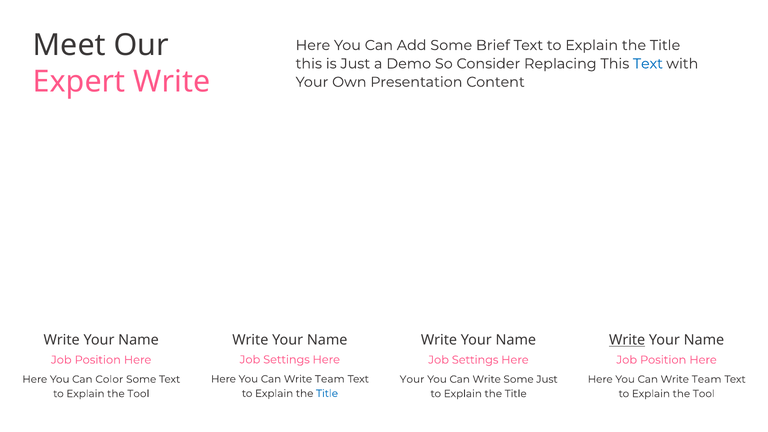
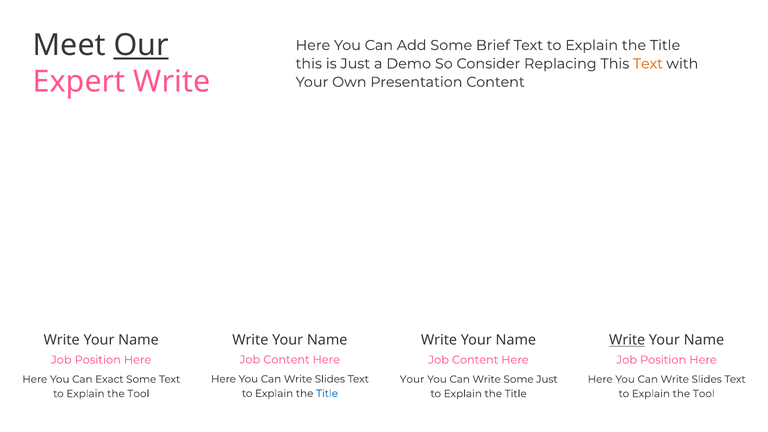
Our underline: none -> present (141, 45)
Text colour: blue -> orange (648, 64)
Settings: Settings -> Content (286, 360)
Settings: Settings -> Content (475, 360)
Team: Team -> Slides (330, 379)
Color: Color -> Exact (109, 379)
Team: Team -> Slides (707, 379)
